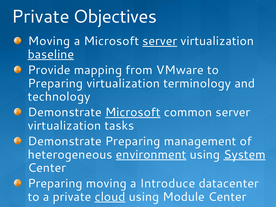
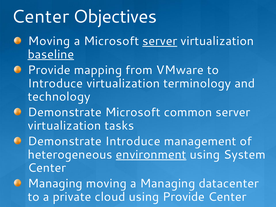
Private: Private -> Center (40, 17)
Preparing: Preparing -> Introduce (55, 83)
Microsoft underline: present -> none (133, 112)
Demonstrate Preparing: Preparing -> Introduce (133, 141)
System underline: present -> none (245, 155)
Preparing: Preparing -> Managing (55, 184)
a Introduce: Introduce -> Managing (168, 184)
cloud underline: present -> none (110, 197)
using Module: Module -> Provide (184, 197)
